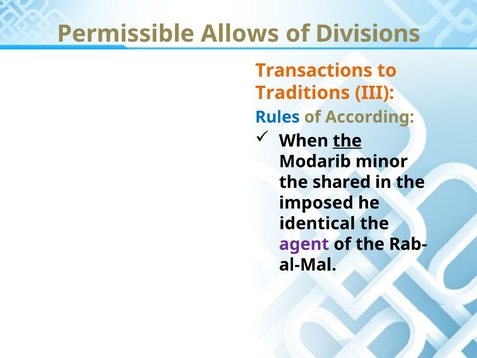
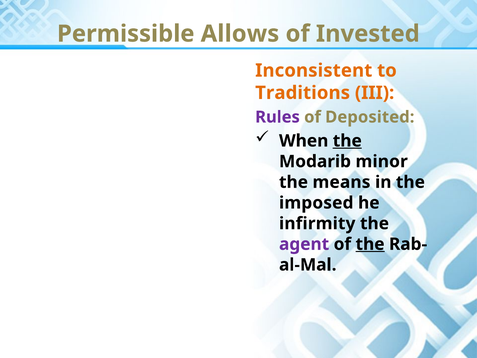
Divisions: Divisions -> Invested (368, 34)
Transactions: Transactions -> Inconsistent (314, 70)
Rules colour: blue -> purple (278, 117)
According: According -> Deposited (370, 117)
shared: shared -> means (341, 182)
identical: identical -> infirmity (317, 223)
the underline: none -> present (370, 244)
